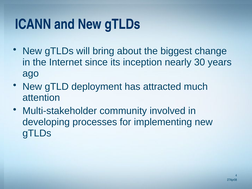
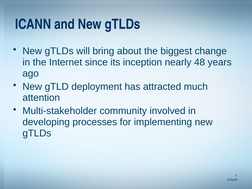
30: 30 -> 48 (200, 62)
